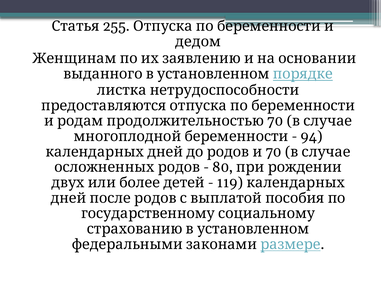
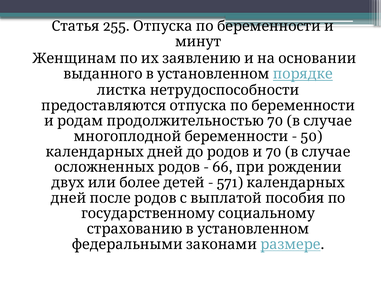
дедом: дедом -> минут (198, 42)
94: 94 -> 50 (312, 137)
80: 80 -> 66 (222, 168)
119: 119 -> 571 (230, 183)
